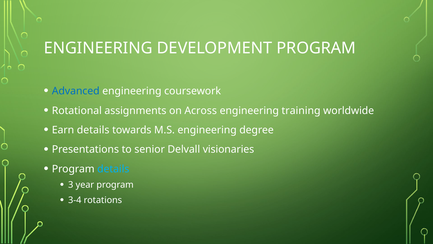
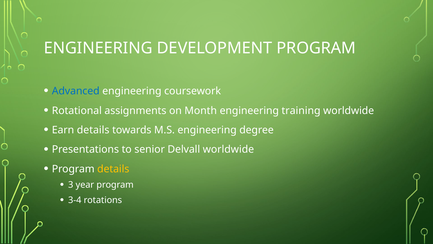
Across: Across -> Month (201, 110)
Delvall visionaries: visionaries -> worldwide (228, 149)
details colour: light blue -> yellow (113, 169)
